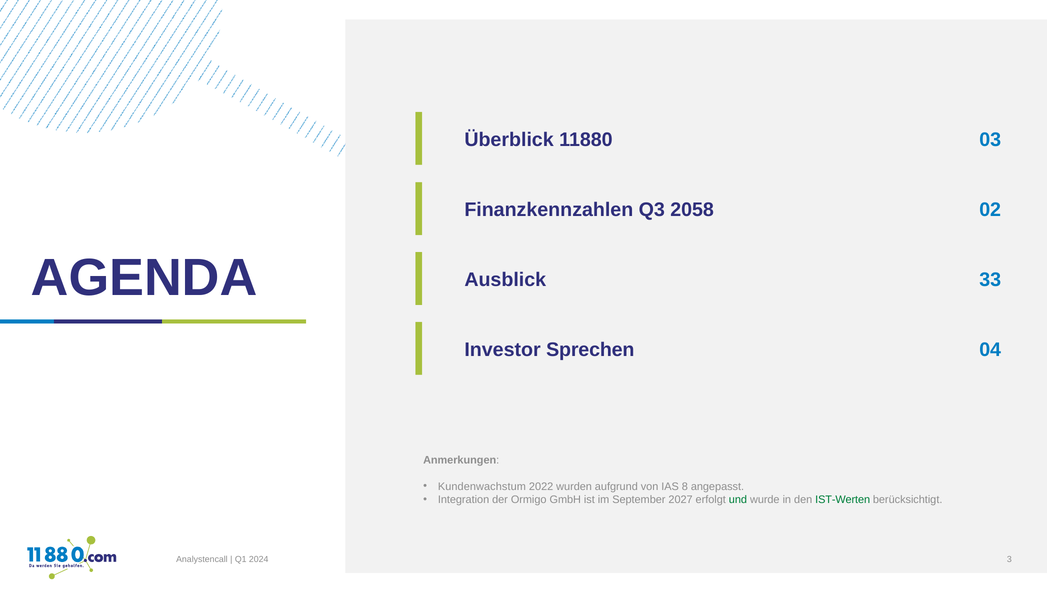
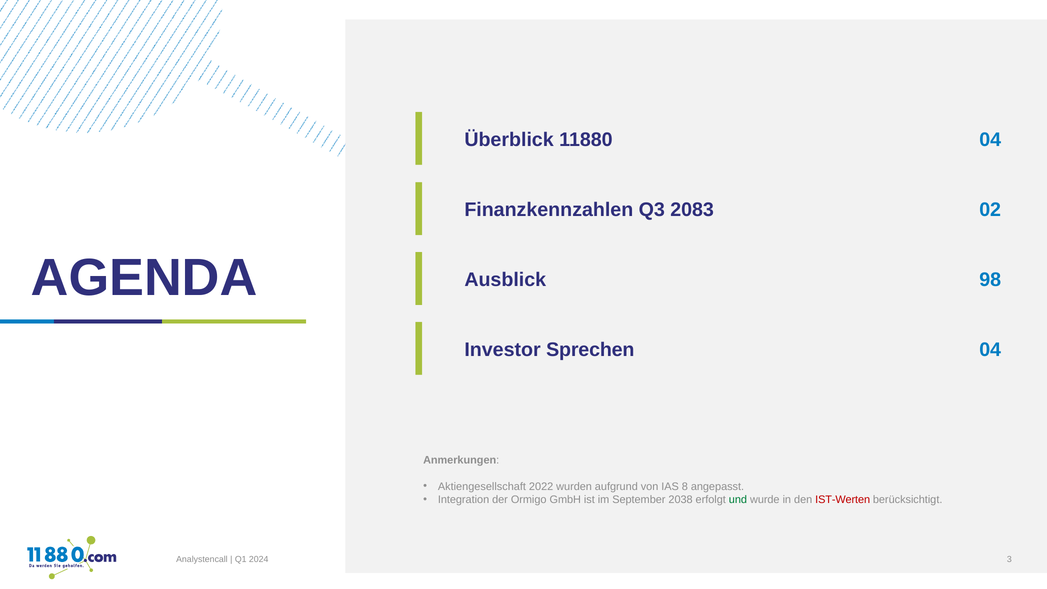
11880 03: 03 -> 04 (990, 140)
2058: 2058 -> 2083 (692, 210)
33: 33 -> 98 (990, 280)
Kundenwachstum: Kundenwachstum -> Aktiengesellschaft (482, 486)
2027: 2027 -> 2038 (681, 500)
IST-Werten colour: green -> red (843, 500)
